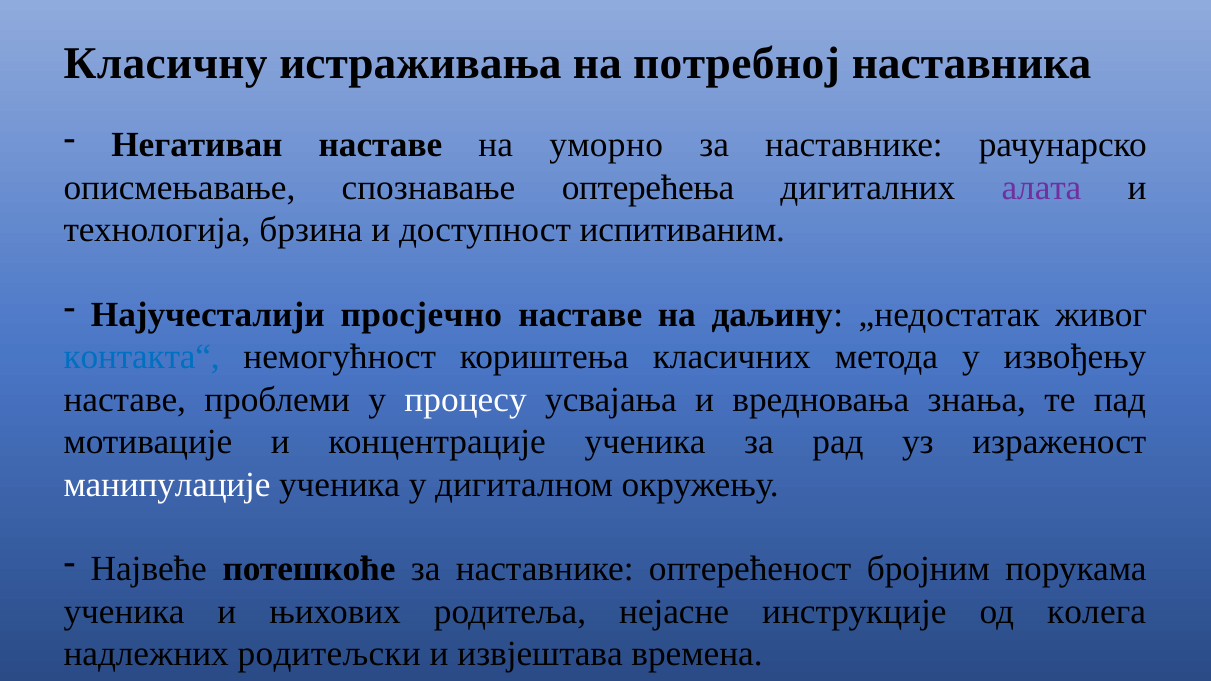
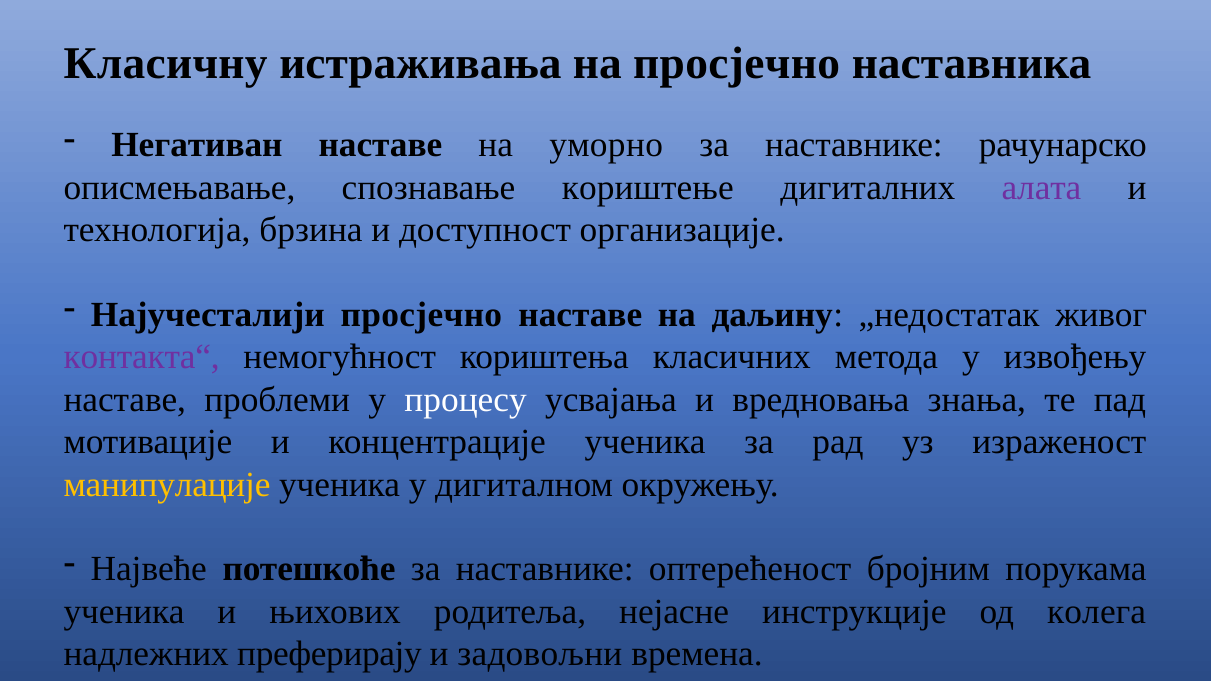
на потребној: потребној -> просјечно (737, 63)
оптерећења: оптерећења -> кориштење (648, 188)
испитиваним: испитиваним -> организације (682, 230)
контакта“ colour: blue -> purple (142, 357)
манипулације colour: white -> yellow (167, 485)
родитељски: родитељски -> преферирају (330, 654)
извјештава: извјештава -> задовољни (540, 654)
